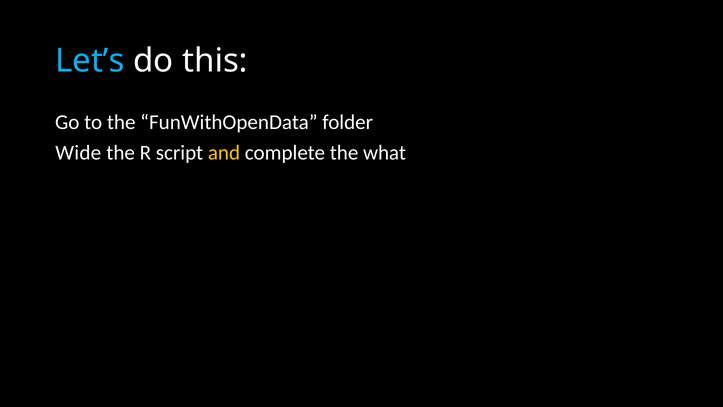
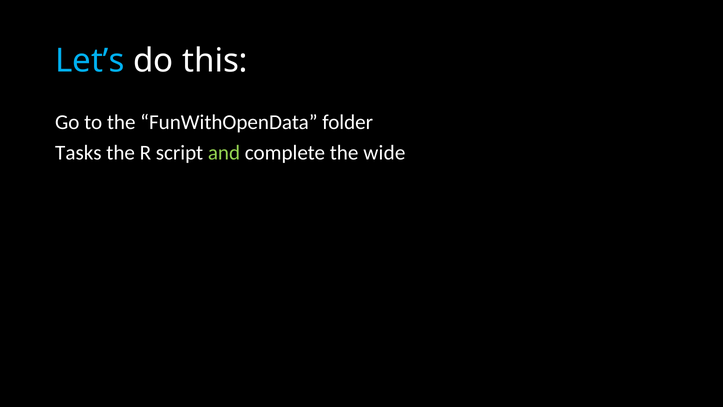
Wide: Wide -> Tasks (78, 153)
and colour: yellow -> light green (224, 153)
what: what -> wide (384, 153)
